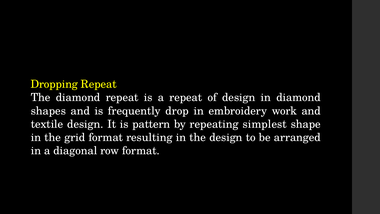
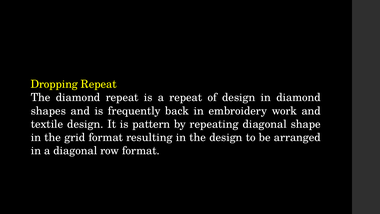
drop: drop -> back (177, 111)
repeating simplest: simplest -> diagonal (265, 124)
